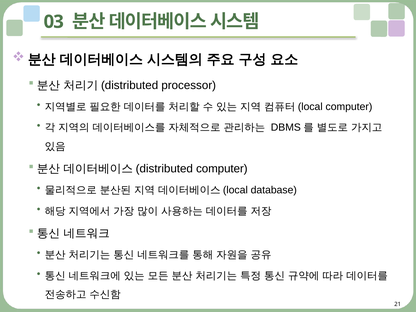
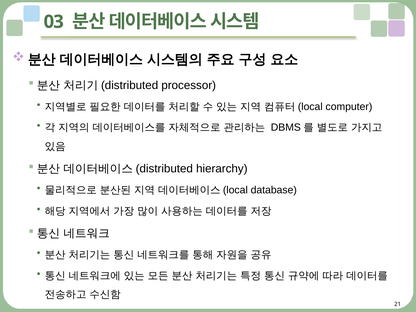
computer: computer -> hierarchy (222, 169)
